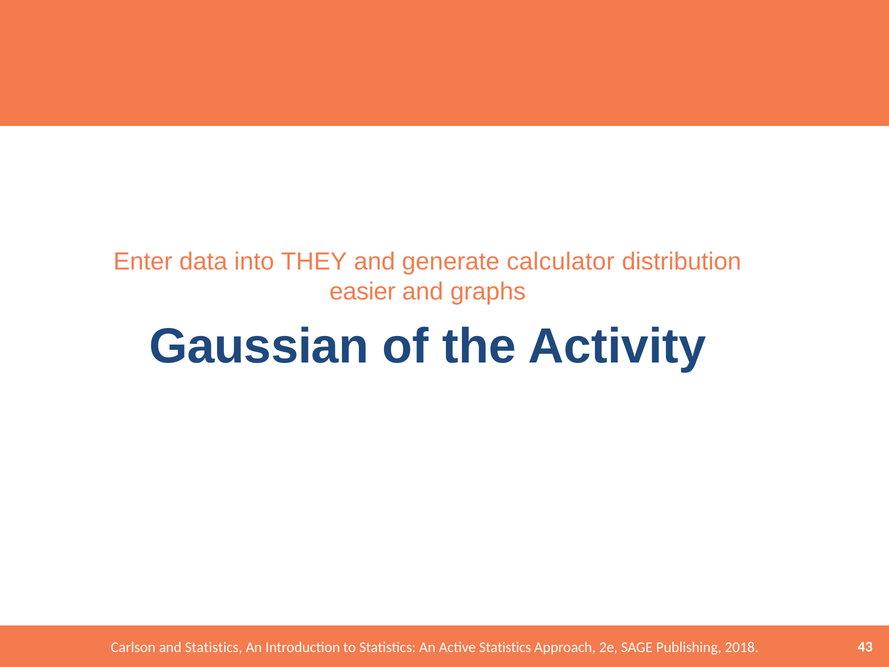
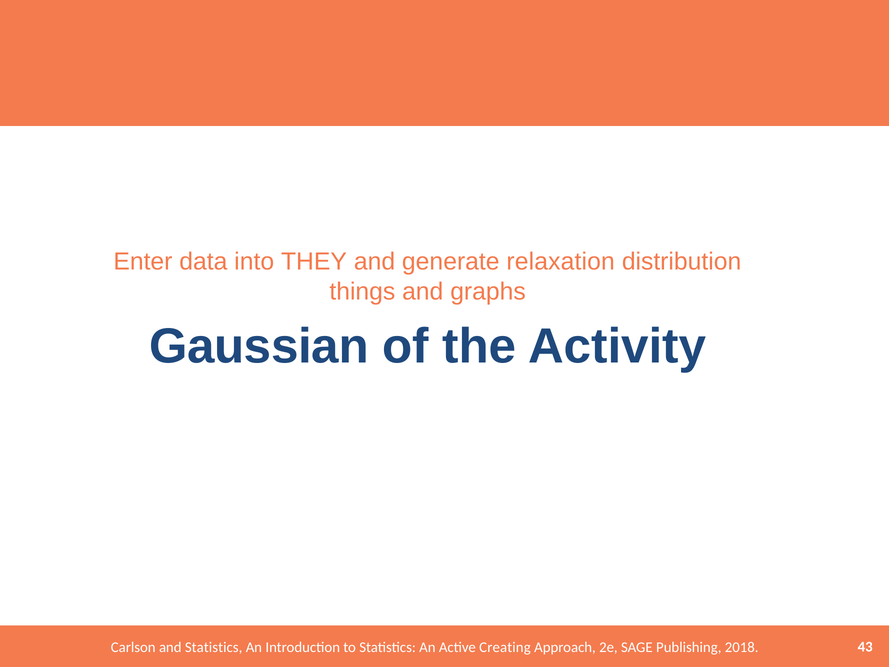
calculator: calculator -> relaxation (561, 262)
easier: easier -> things (362, 291)
Active Statistics: Statistics -> Creating (505, 647)
